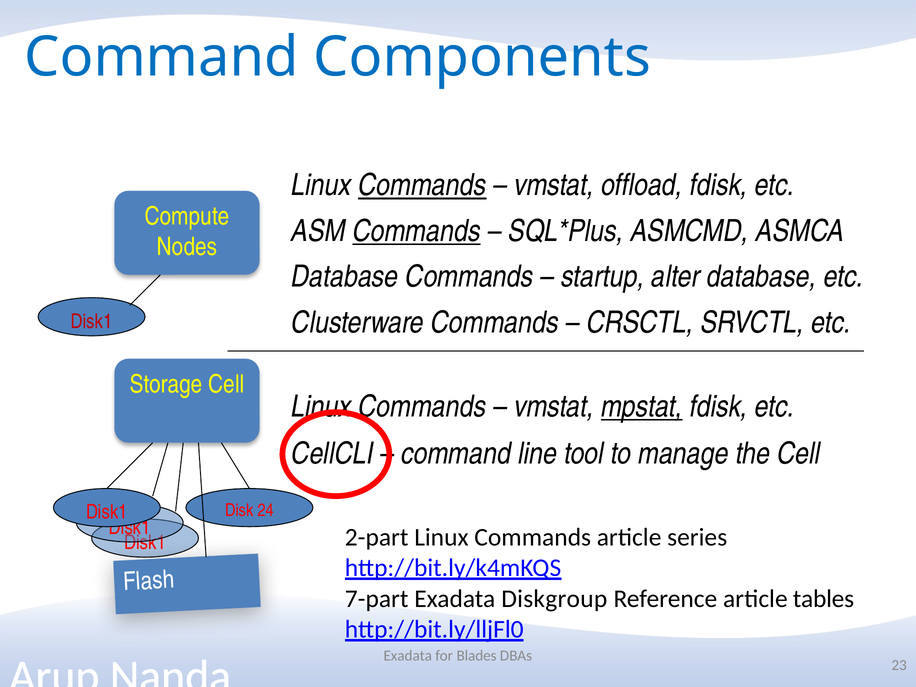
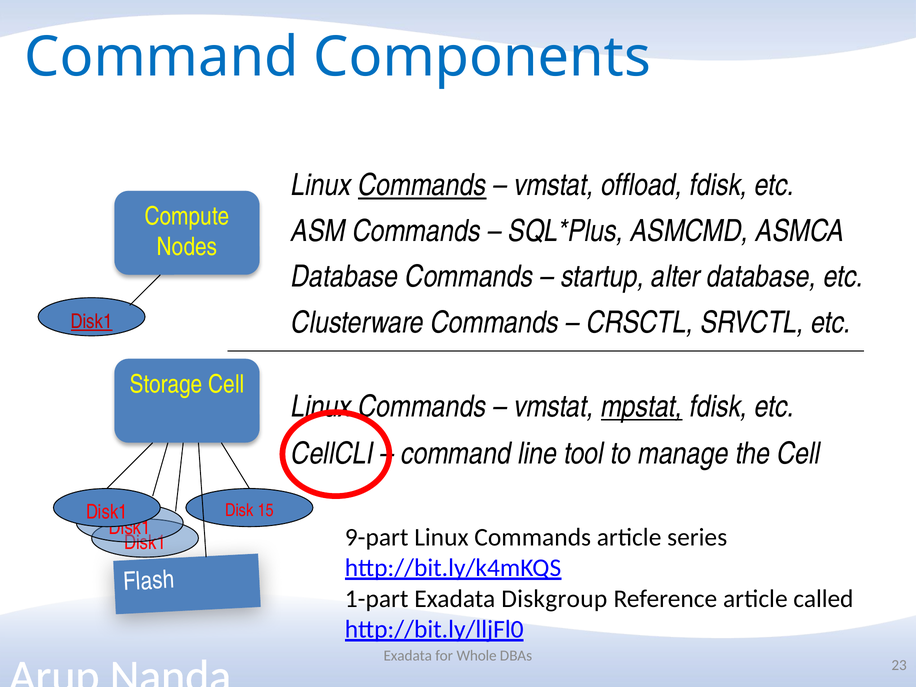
Commands underline: present -> none (417, 231)
Disk1 underline: none -> present (92, 321)
24: 24 -> 15 (266, 511)
2-part: 2-part -> 9-part (377, 537)
7-part: 7-part -> 1-part (377, 599)
tables: tables -> called (823, 599)
Blades: Blades -> Whole (477, 656)
